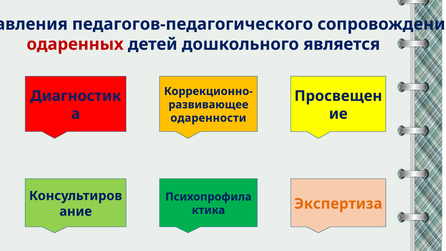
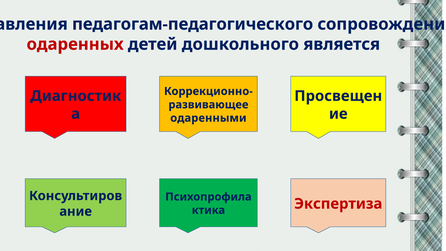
педагогов-педагогического: педагогов-педагогического -> педагогам-педагогического (193, 24)
одаренности: одаренности -> одаренными (208, 118)
Экспертиза colour: orange -> red (338, 204)
